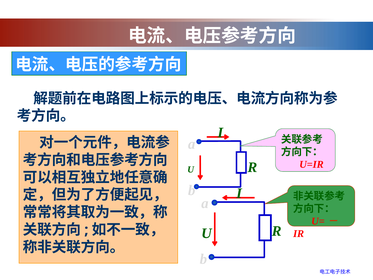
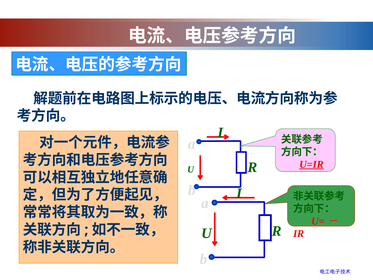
U=IR underline: none -> present (311, 164)
